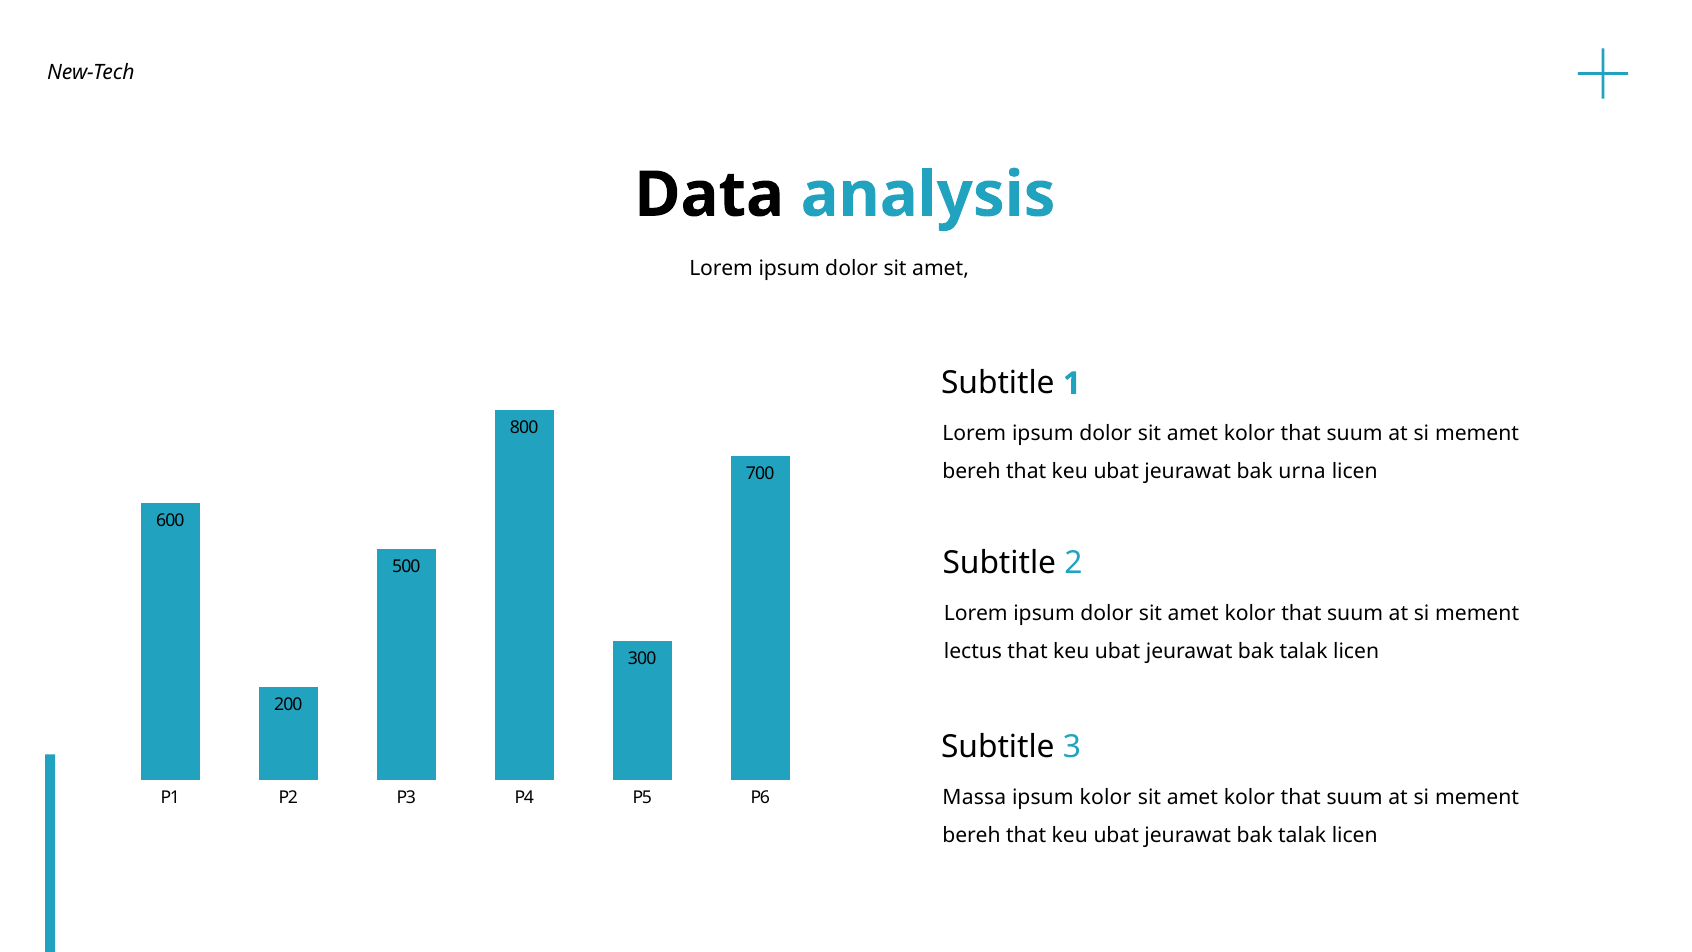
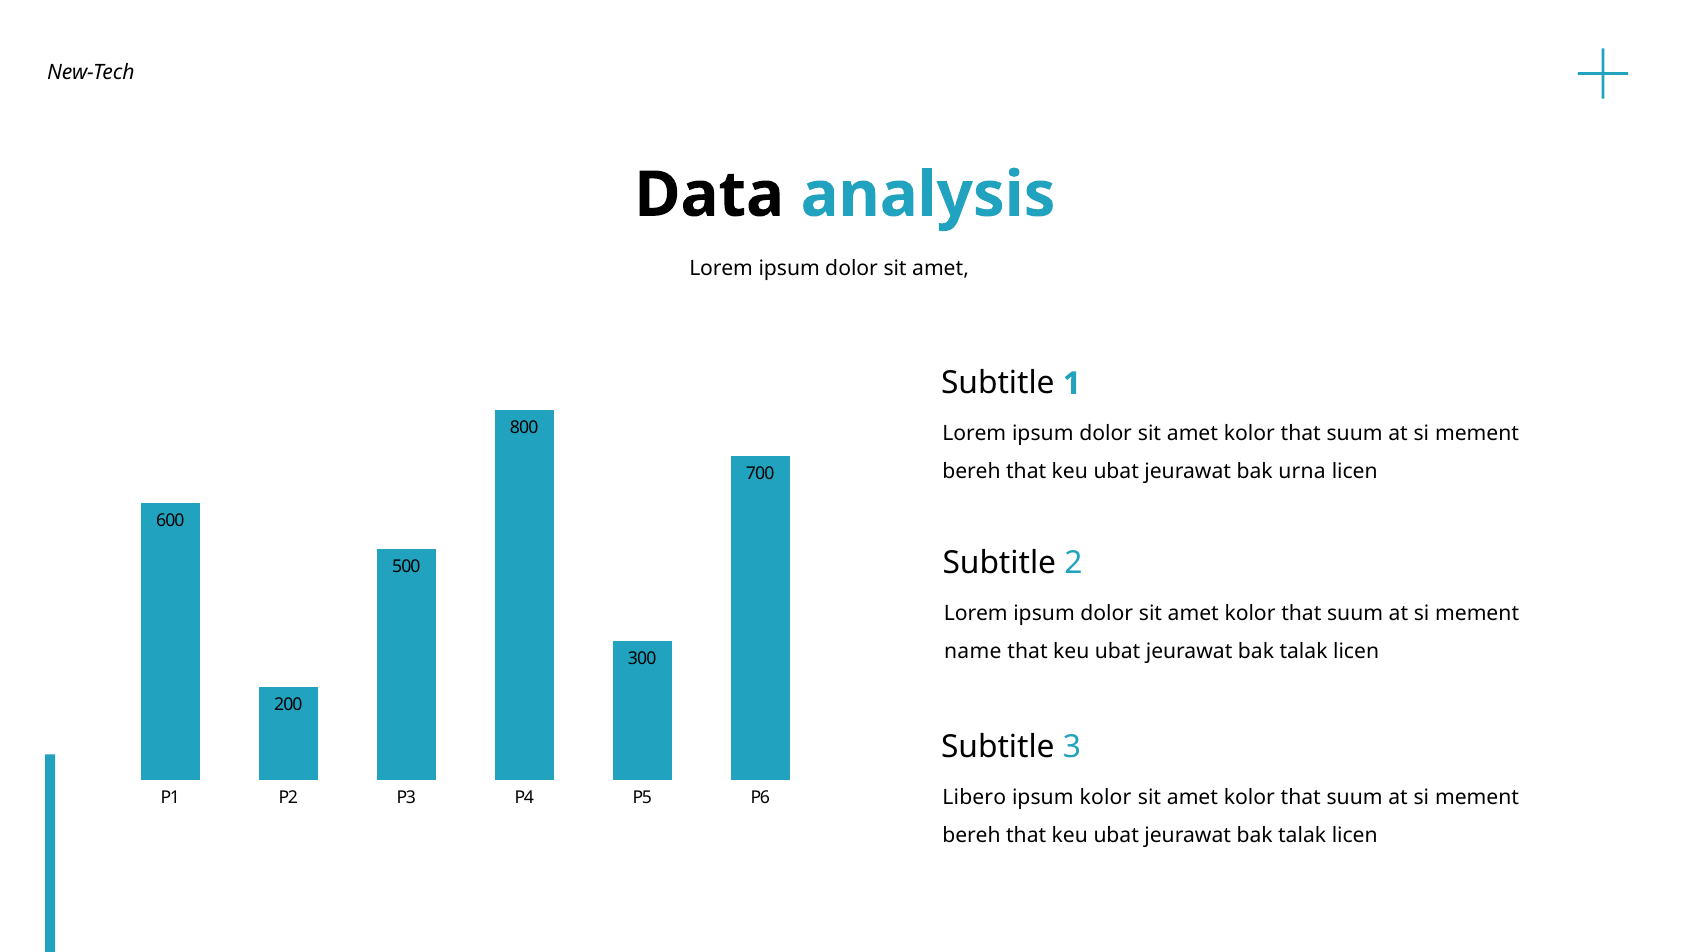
lectus: lectus -> name (973, 651)
Massa: Massa -> Libero (974, 797)
